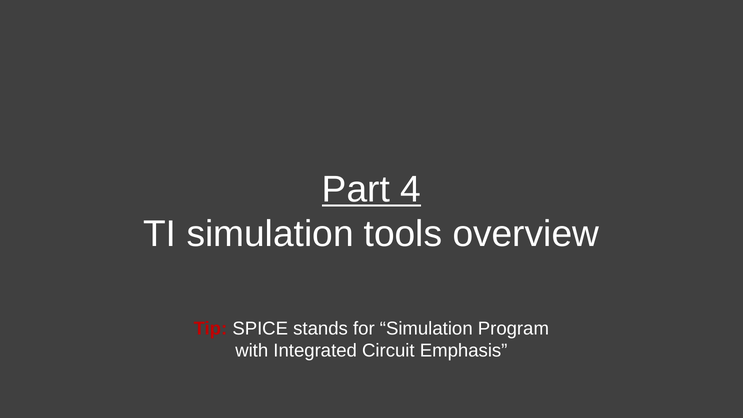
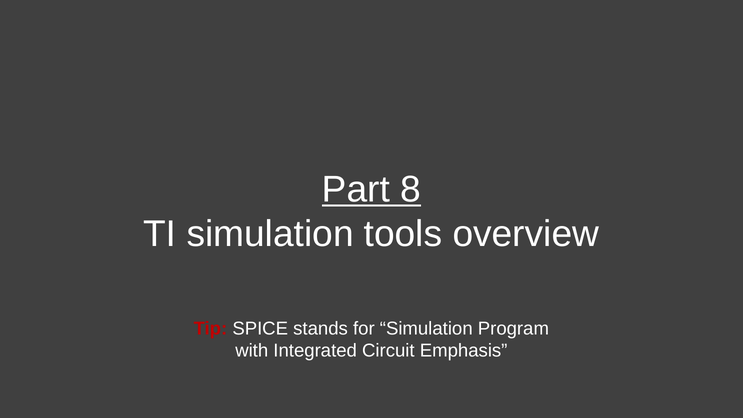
Part 4: 4 -> 8 (411, 189)
